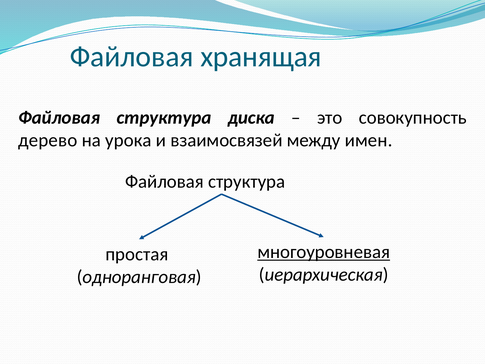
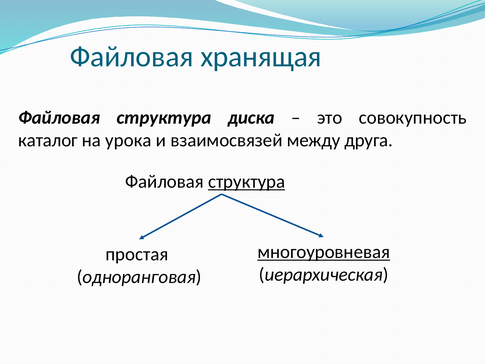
дерево: дерево -> каталог (48, 140)
имен: имен -> друга (369, 140)
структура underline: none -> present (247, 182)
